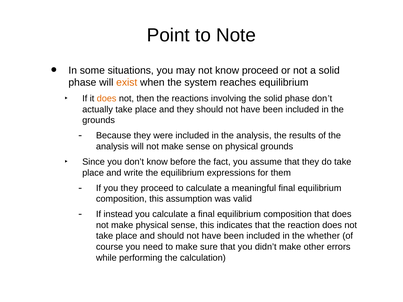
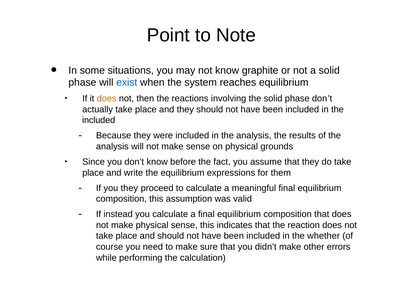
know proceed: proceed -> graphite (260, 70)
exist colour: orange -> blue (127, 83)
grounds: grounds -> included (99, 120)
